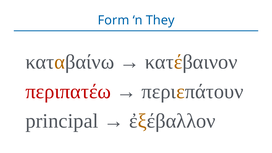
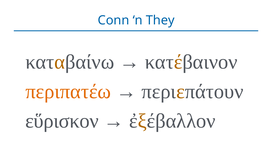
Form: Form -> Conn (114, 20)
περιπατέω colour: red -> orange (68, 91)
principal: principal -> εὕρισκον (62, 121)
